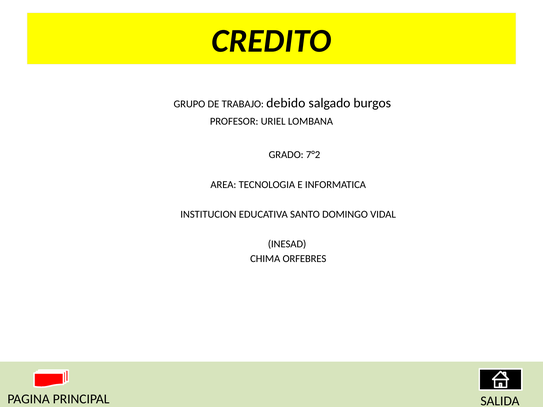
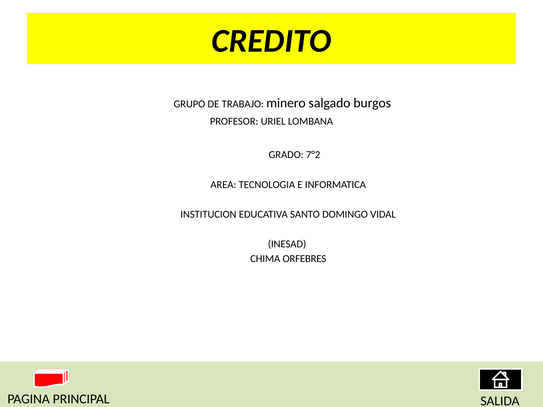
debido: debido -> minero (286, 103)
